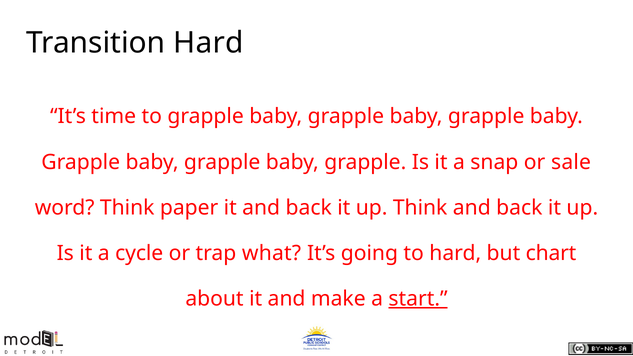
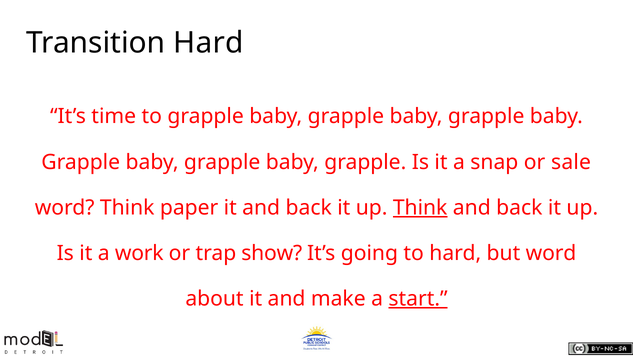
Think underline: none -> present (420, 208)
cycle: cycle -> work (139, 253)
what: what -> show (272, 253)
but chart: chart -> word (551, 253)
